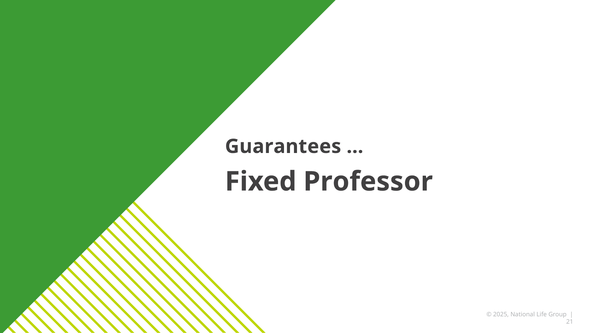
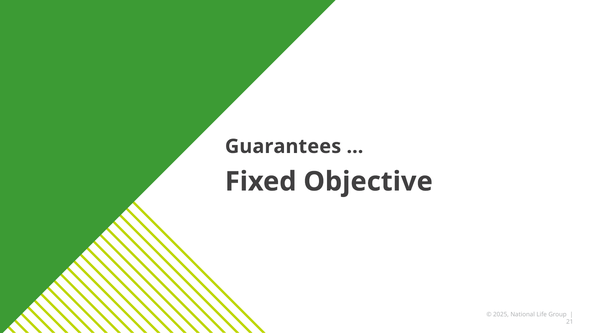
Professor: Professor -> Objective (368, 182)
